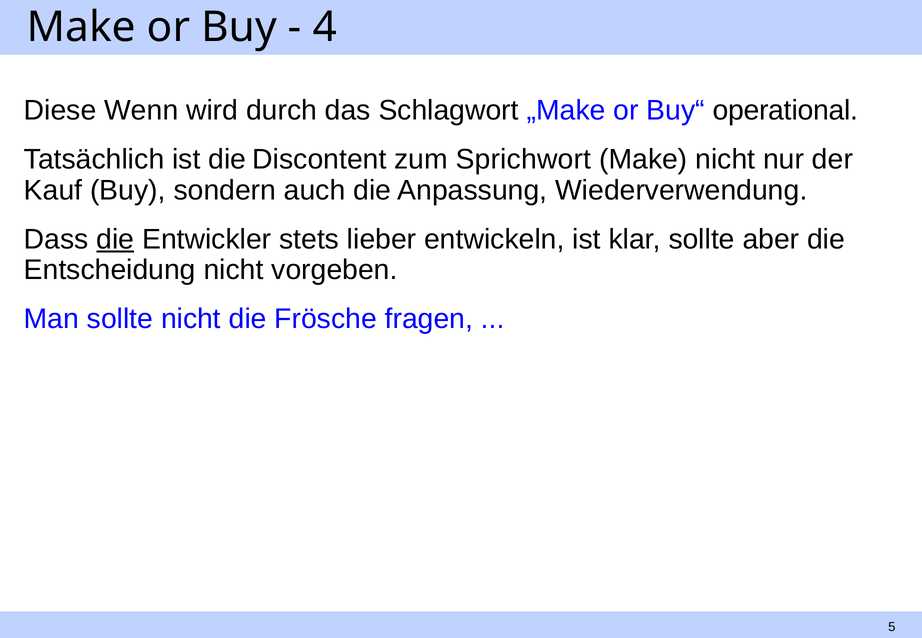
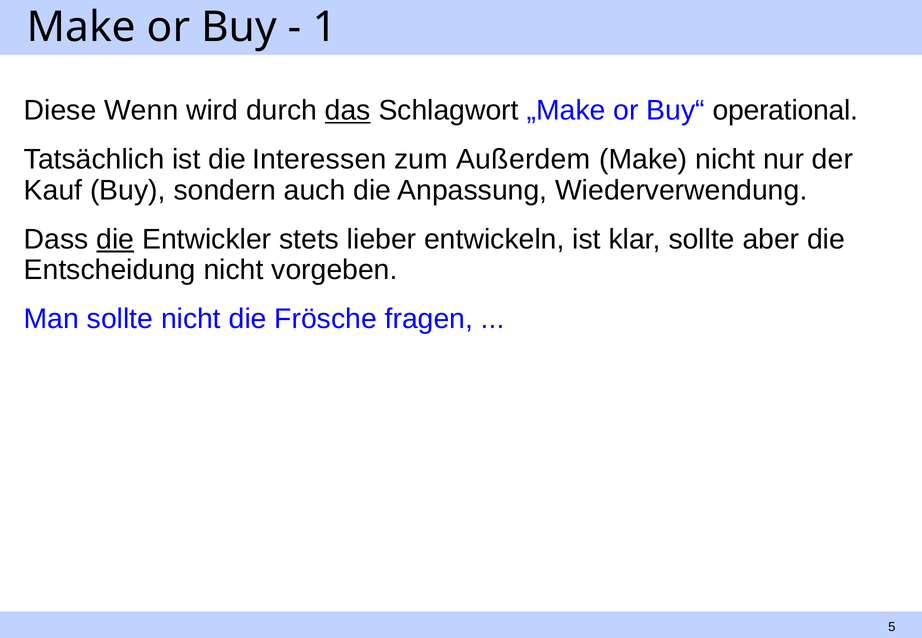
4: 4 -> 1 (325, 27)
das underline: none -> present (348, 111)
Discontent: Discontent -> Interessen (319, 160)
Sprichwort: Sprichwort -> Außerdem (523, 160)
